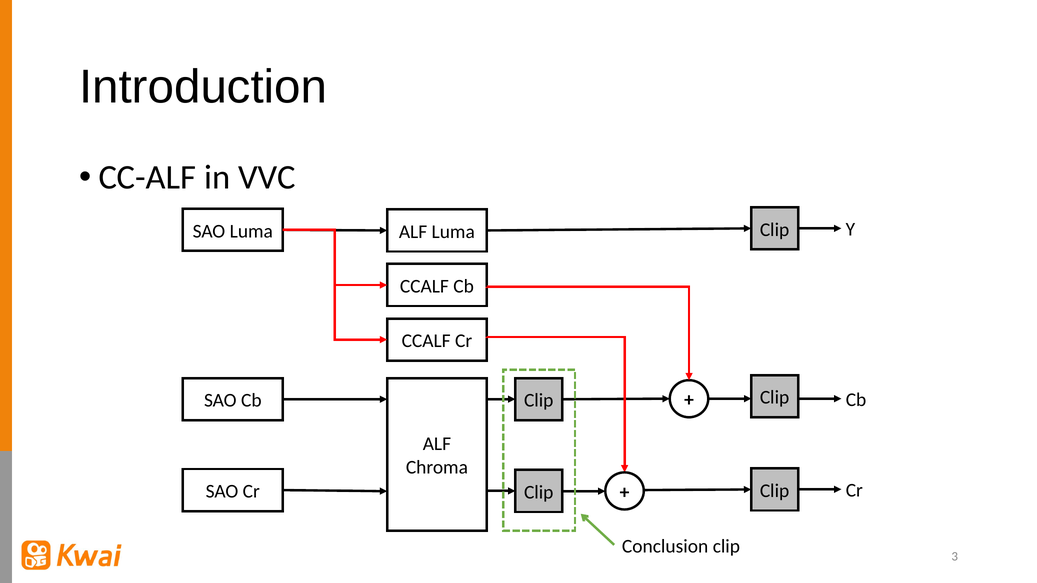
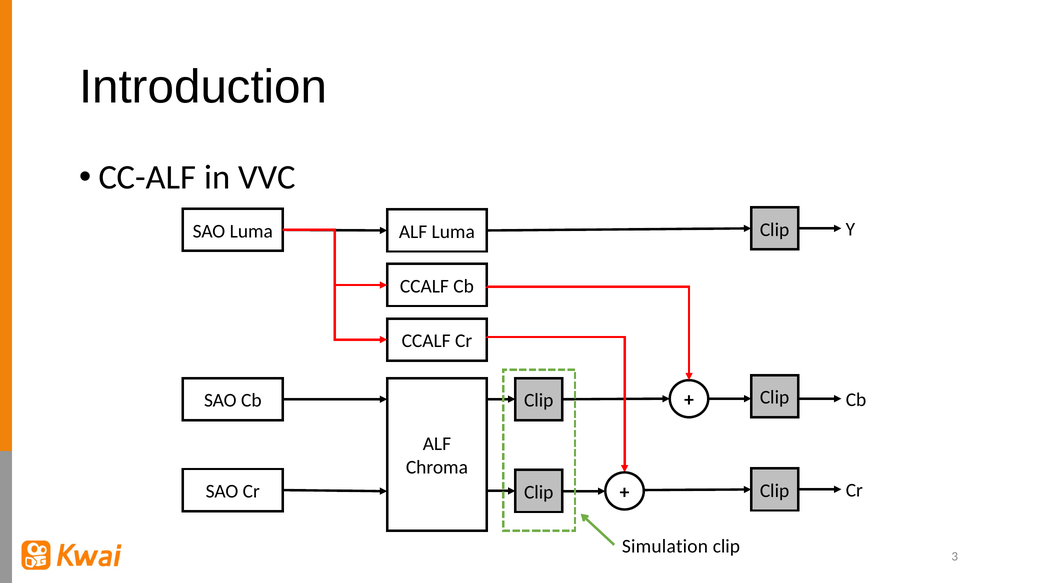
Conclusion: Conclusion -> Simulation (665, 546)
